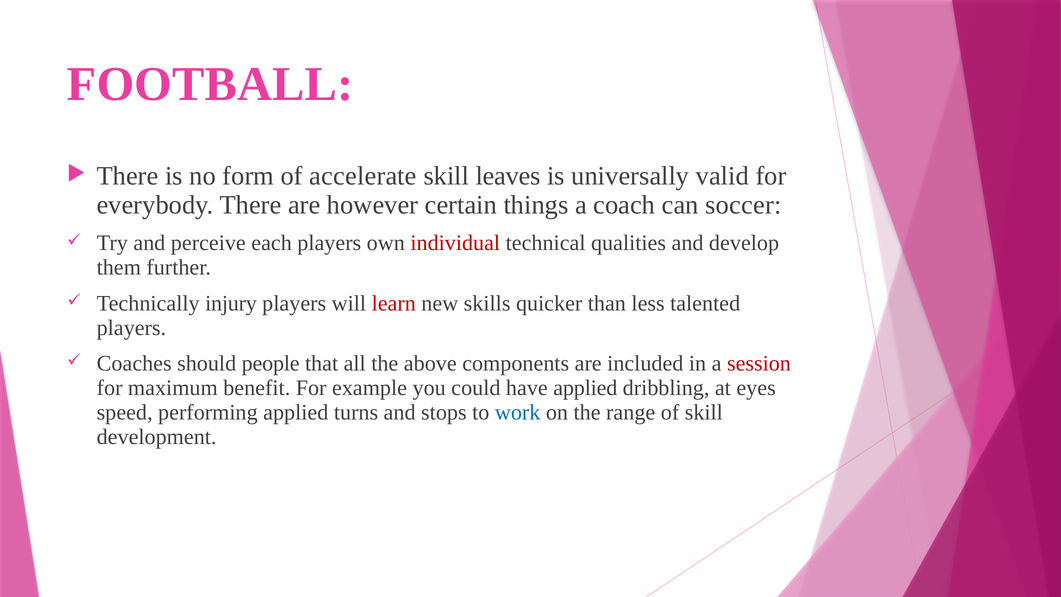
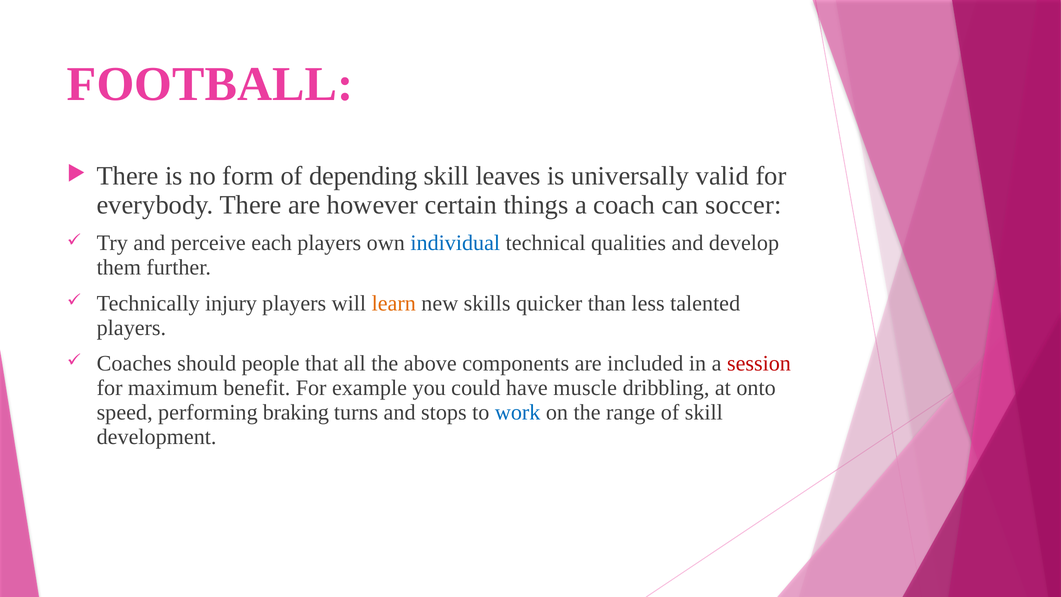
accelerate: accelerate -> depending (363, 176)
individual colour: red -> blue (455, 243)
learn colour: red -> orange (394, 303)
have applied: applied -> muscle (585, 388)
eyes: eyes -> onto (756, 388)
performing applied: applied -> braking (296, 412)
